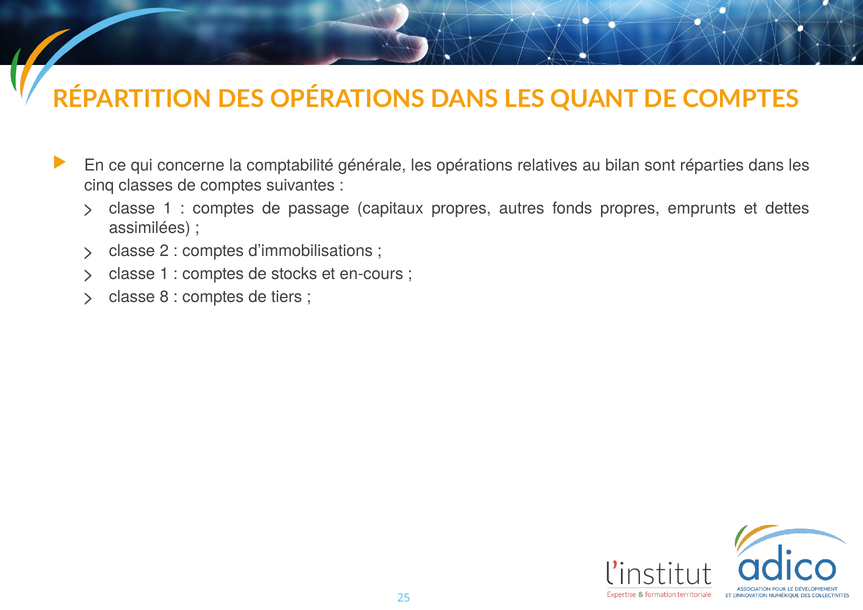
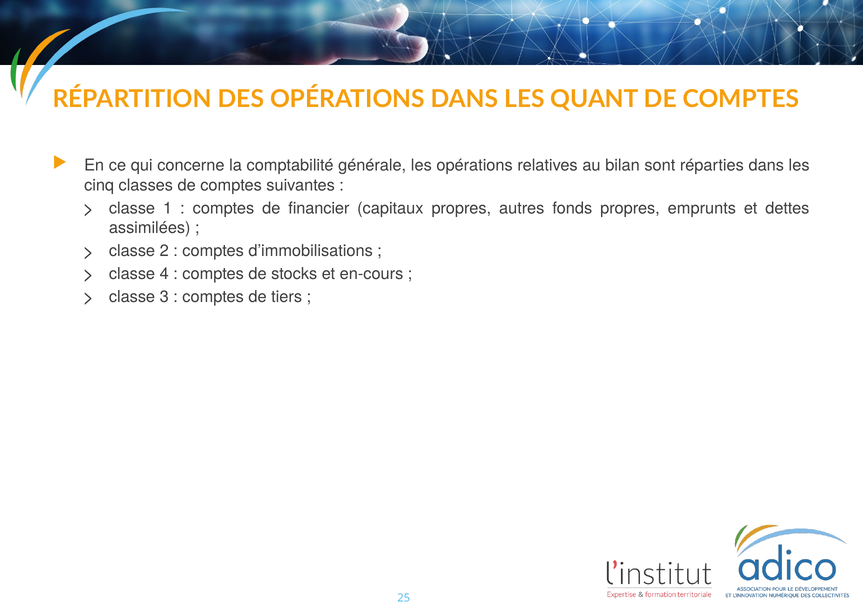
passage: passage -> financier (319, 208)
1: 1 -> 4 (164, 274)
8: 8 -> 3 (164, 297)
